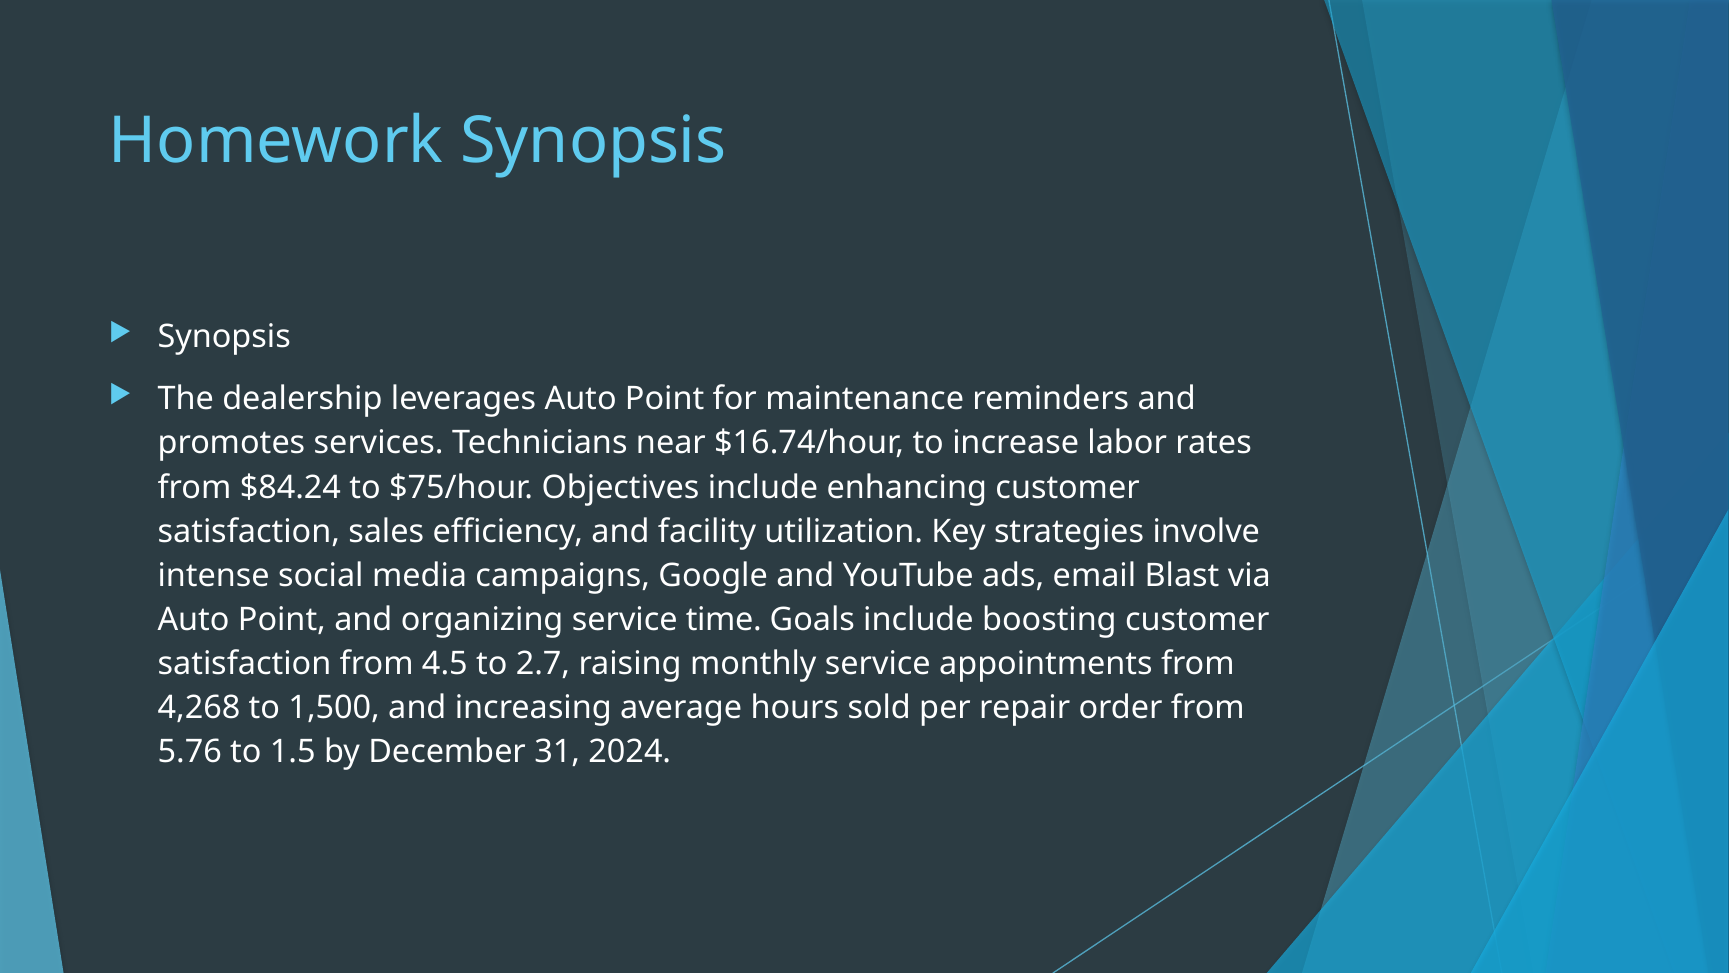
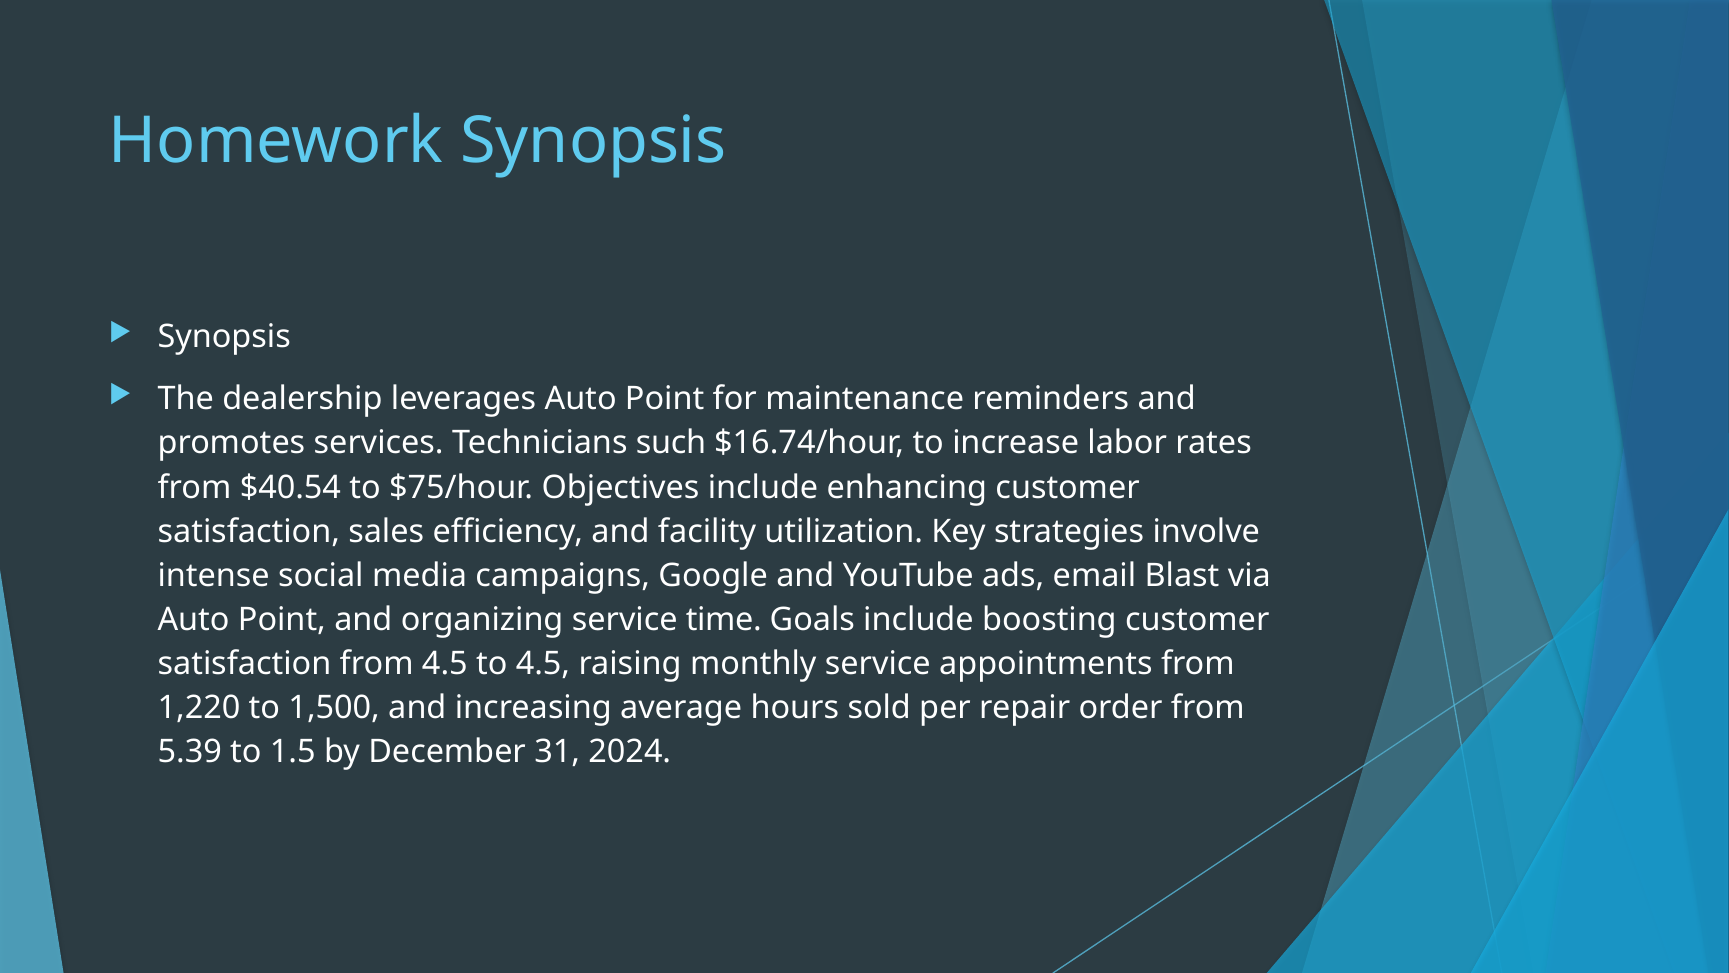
near: near -> such (671, 443)
$84.24: $84.24 -> $40.54 (290, 487)
to 2.7: 2.7 -> 4.5 (543, 664)
4,268: 4,268 -> 1,220 (199, 708)
5.76: 5.76 -> 5.39 (190, 752)
